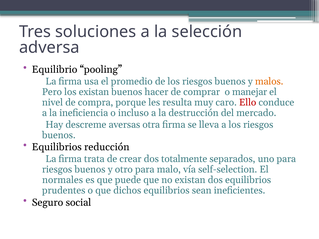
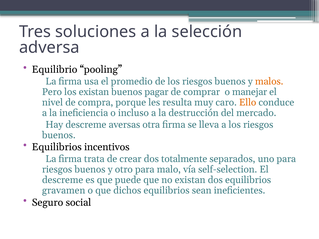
hacer: hacer -> pagar (156, 92)
Ello colour: red -> orange (248, 102)
reducción: reducción -> incentivos (107, 147)
normales: normales -> descreme (63, 180)
prudentes: prudentes -> gravamen (64, 191)
